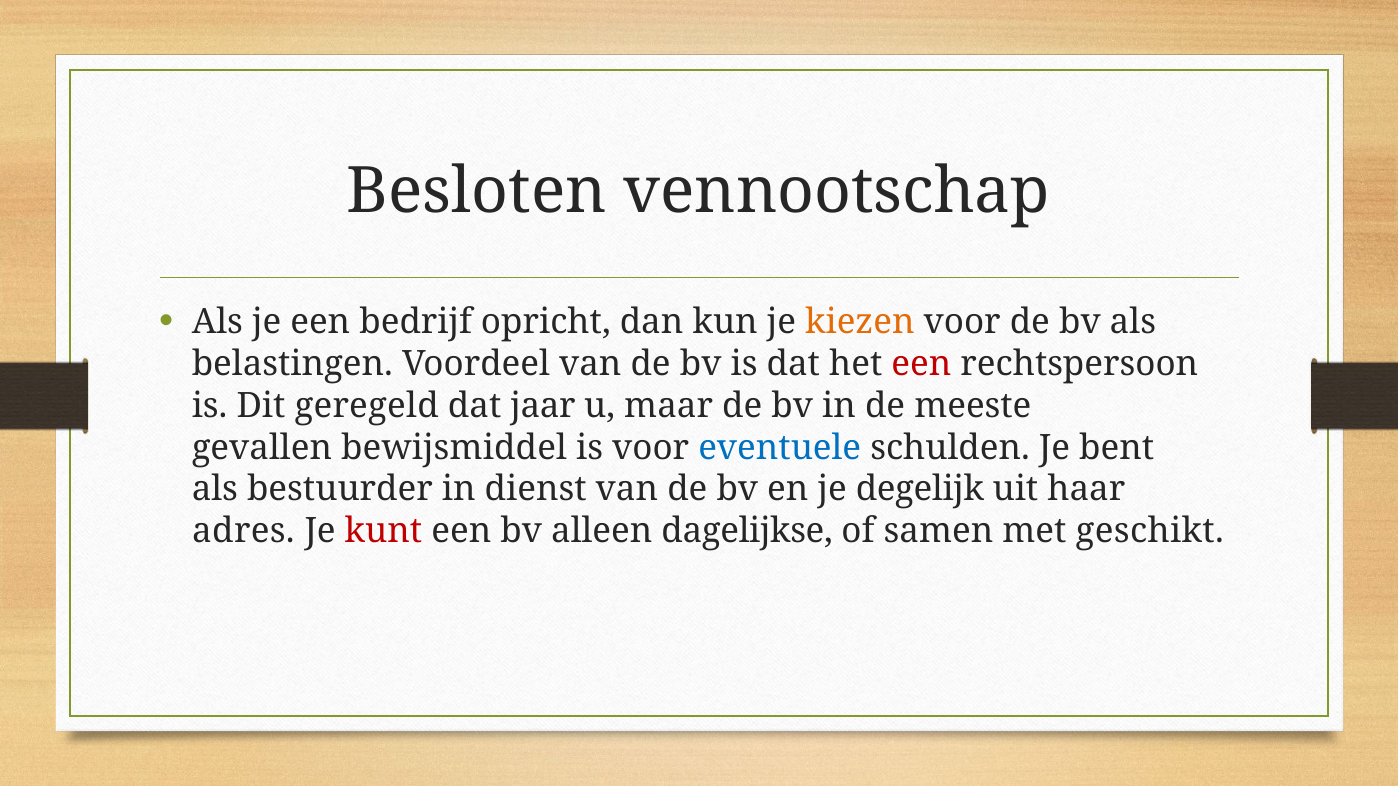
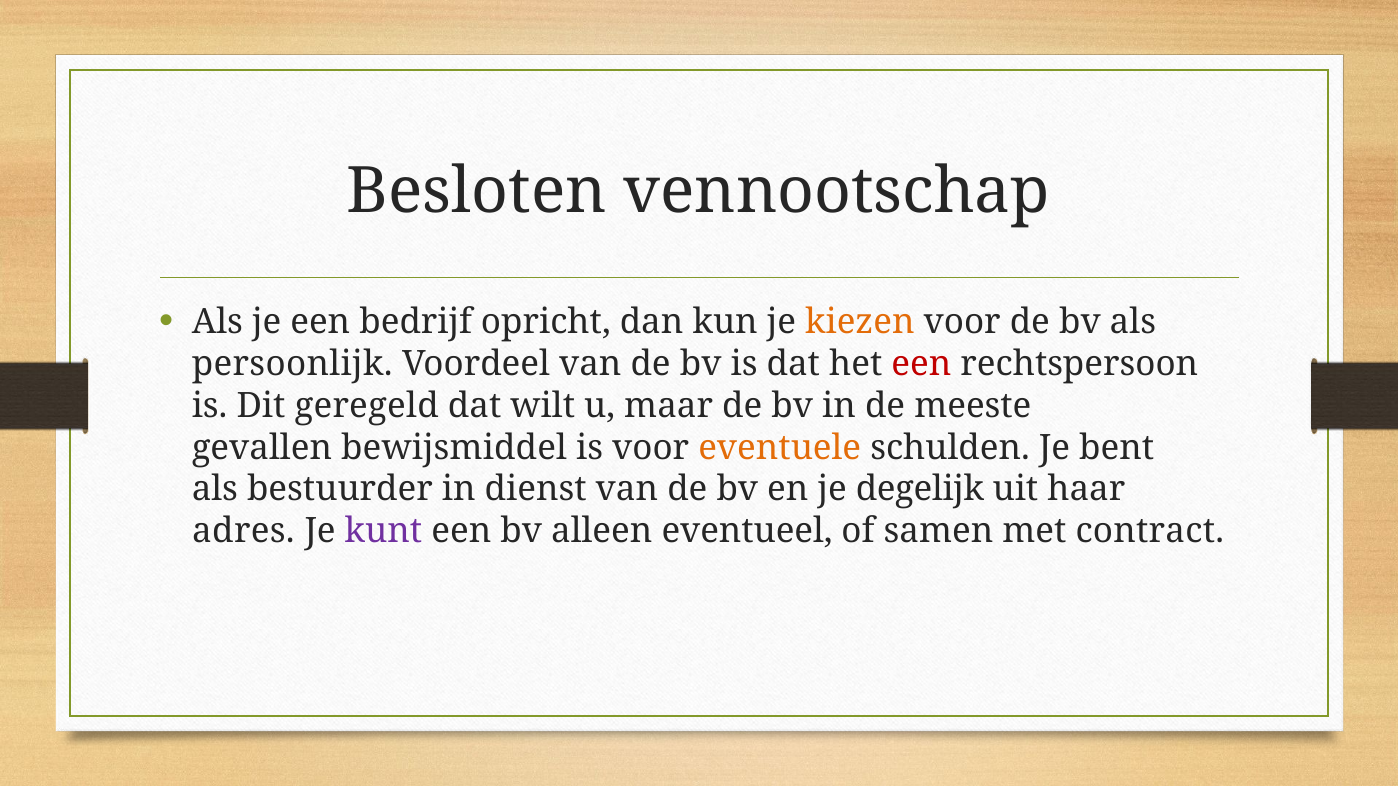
belastingen: belastingen -> persoonlijk (292, 364)
jaar: jaar -> wilt (543, 406)
eventuele colour: blue -> orange (780, 448)
kunt colour: red -> purple (383, 532)
dagelijkse: dagelijkse -> eventueel (747, 532)
geschikt: geschikt -> contract (1150, 532)
